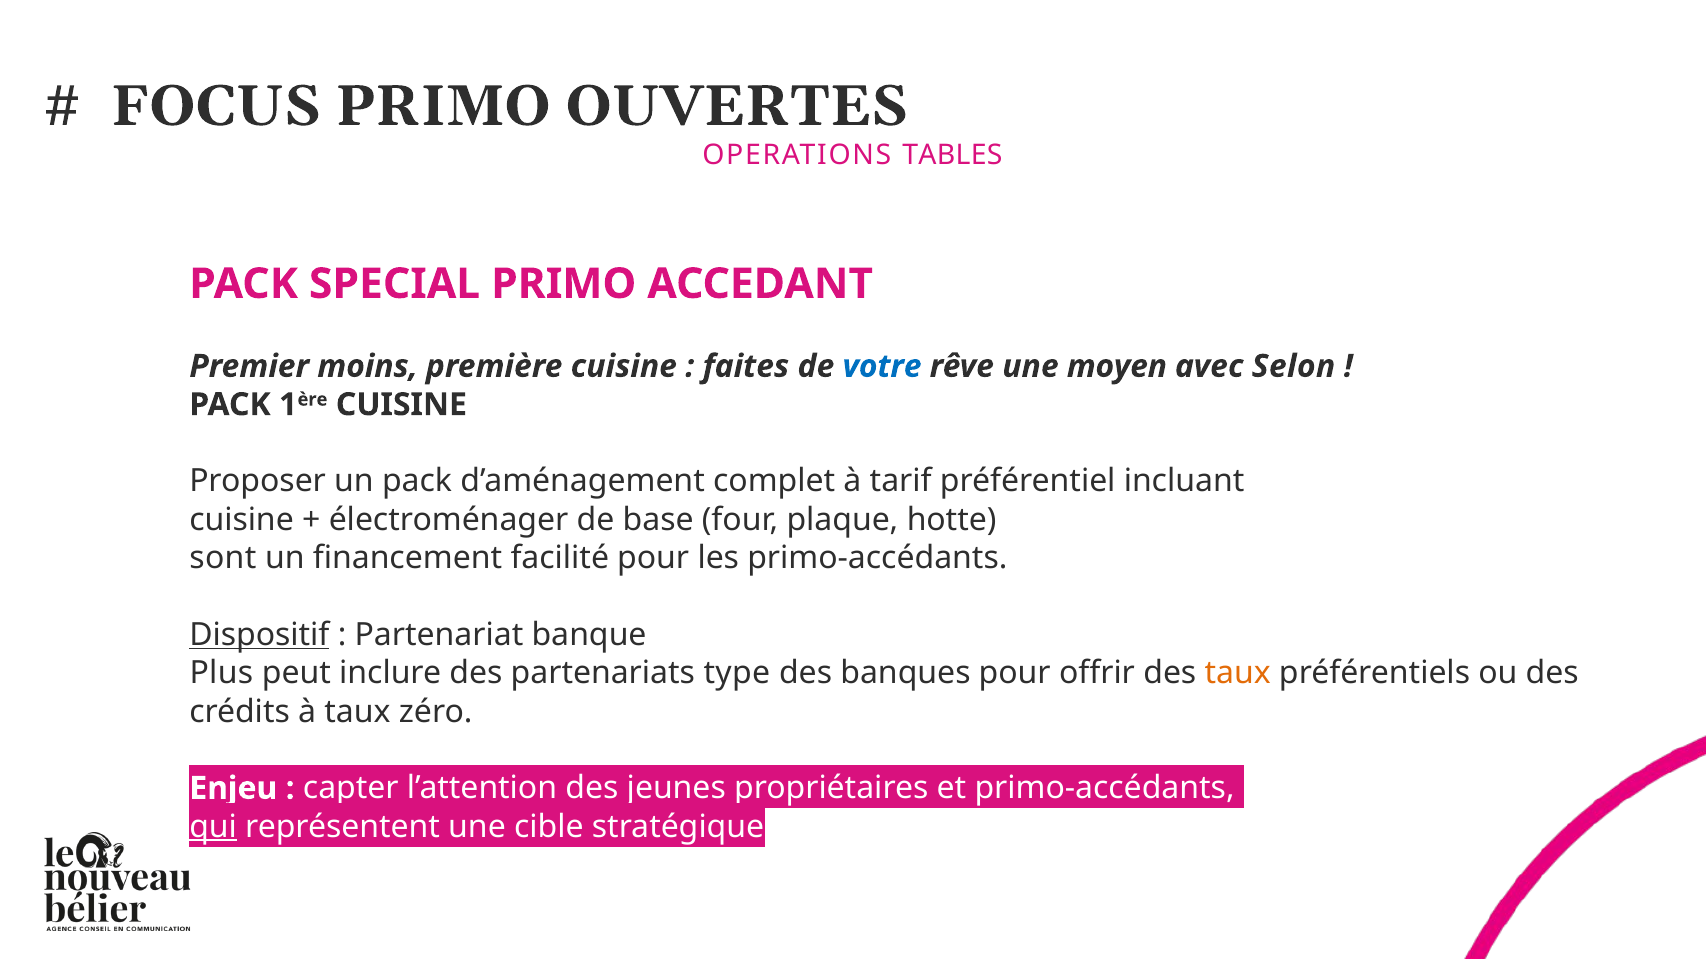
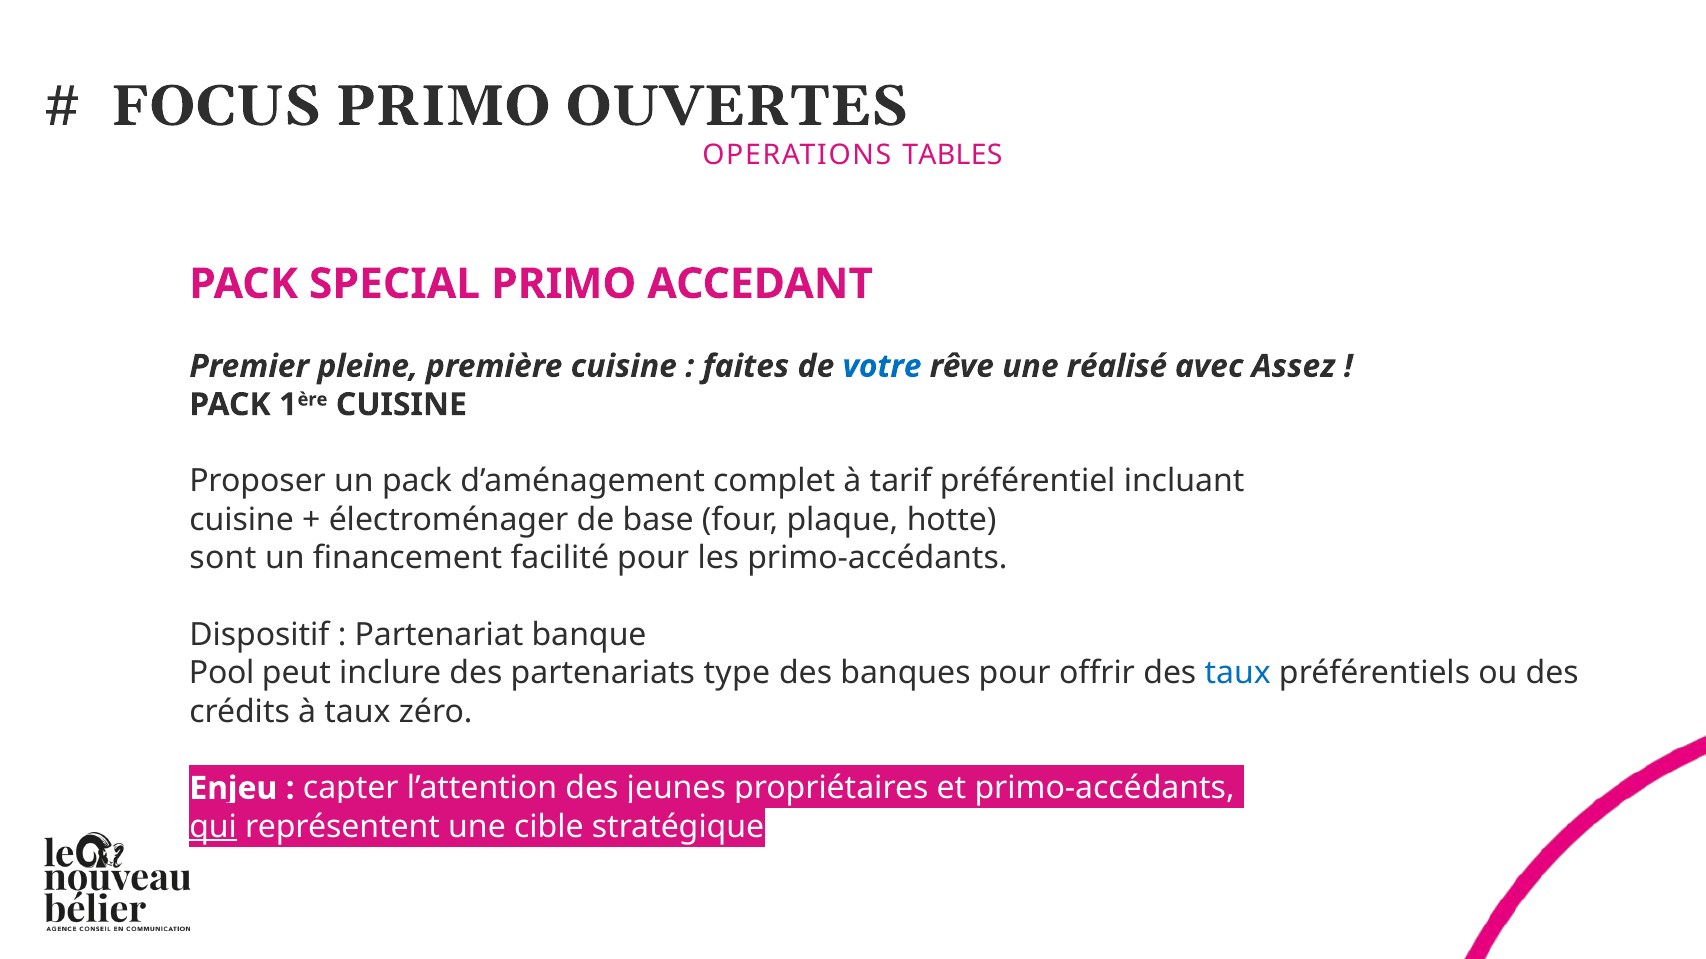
moins: moins -> pleine (368, 366)
moyen: moyen -> réalisé (1117, 366)
Selon: Selon -> Assez (1294, 366)
Dispositif underline: present -> none (259, 635)
Plus: Plus -> Pool (222, 674)
taux colour: orange -> blue (1238, 674)
